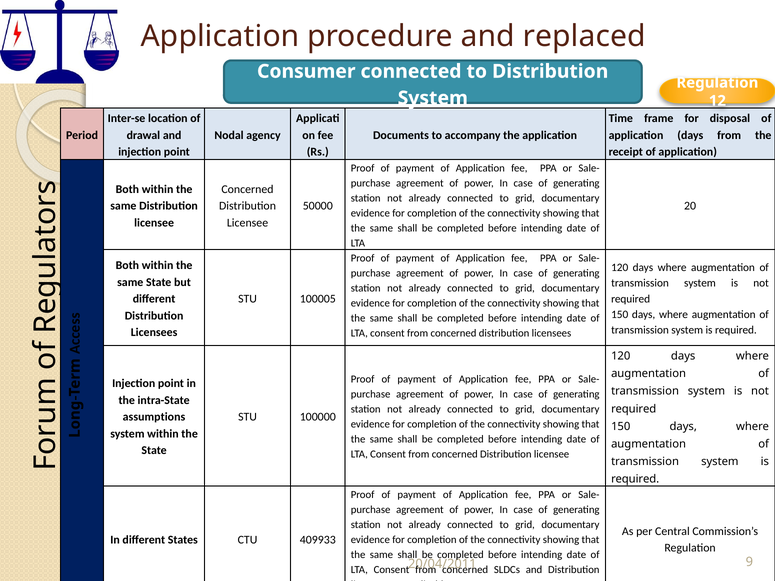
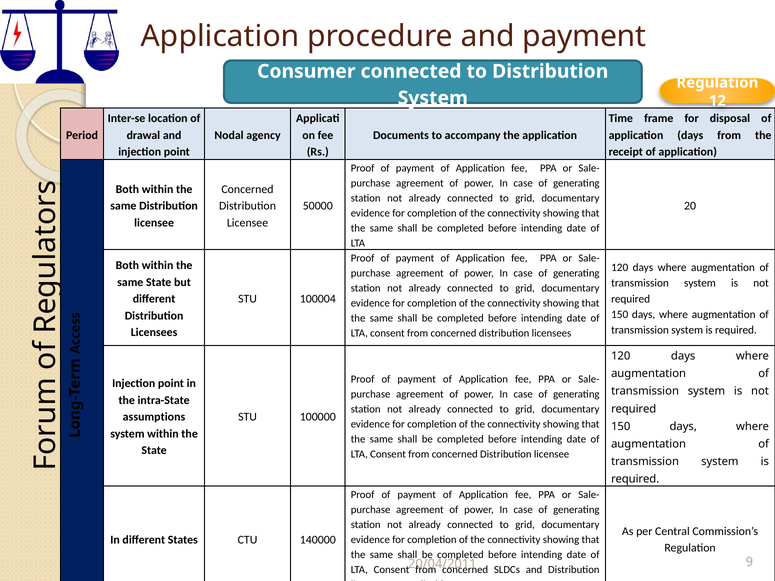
and replaced: replaced -> payment (584, 36)
100005: 100005 -> 100004 (318, 299)
409933: 409933 -> 140000 (318, 540)
